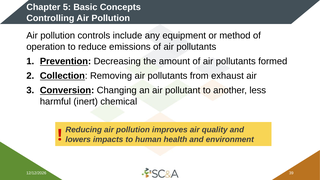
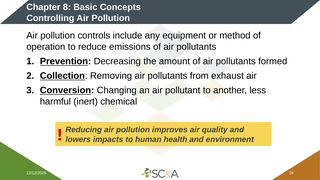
5: 5 -> 8 (67, 7)
